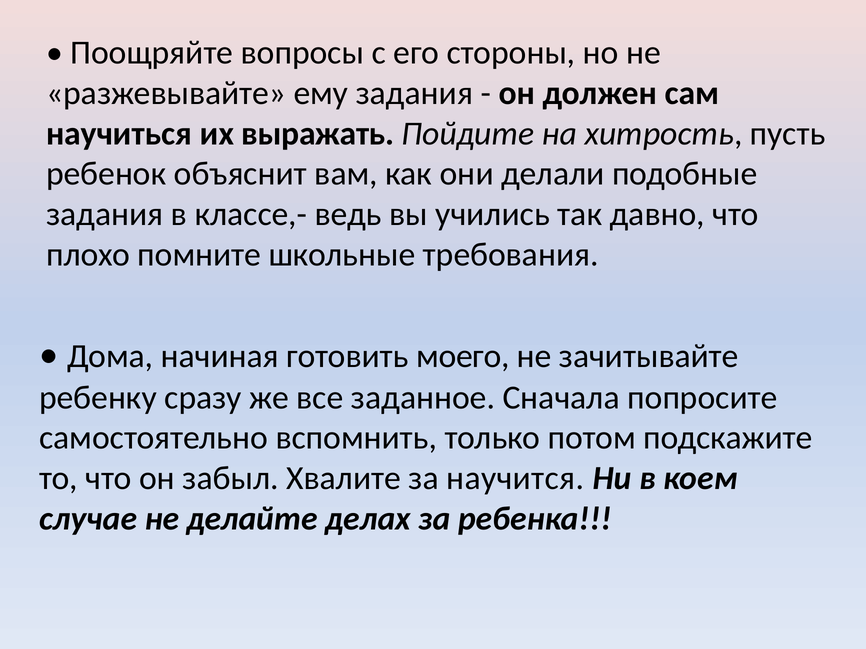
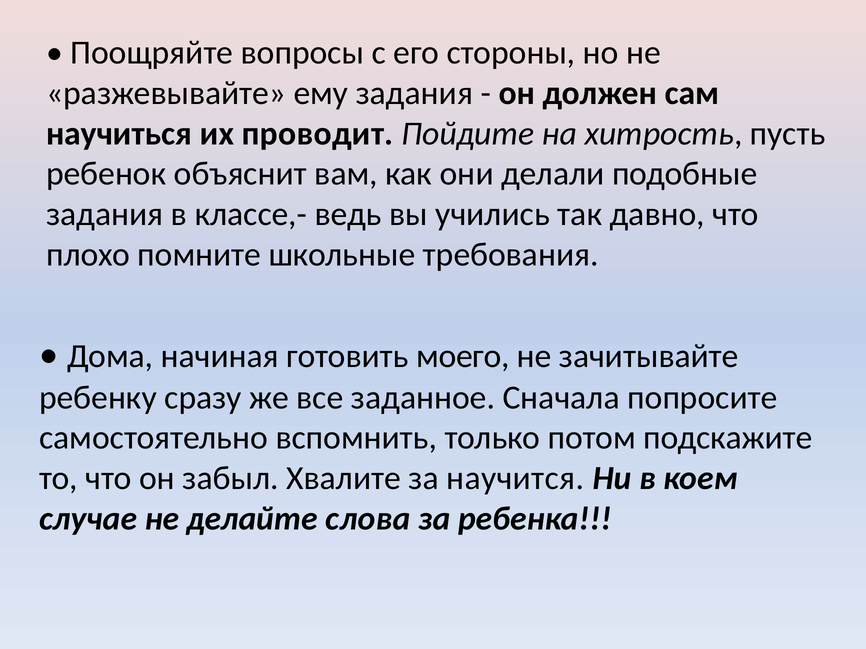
выражать: выражать -> проводит (317, 134)
делах: делах -> слова (368, 519)
